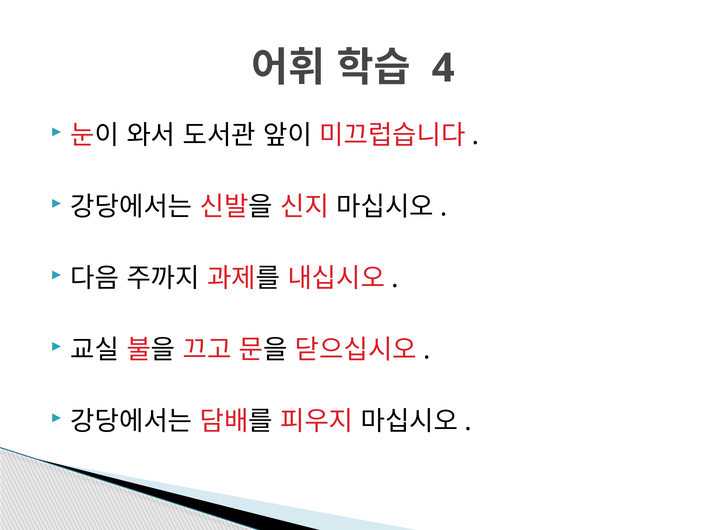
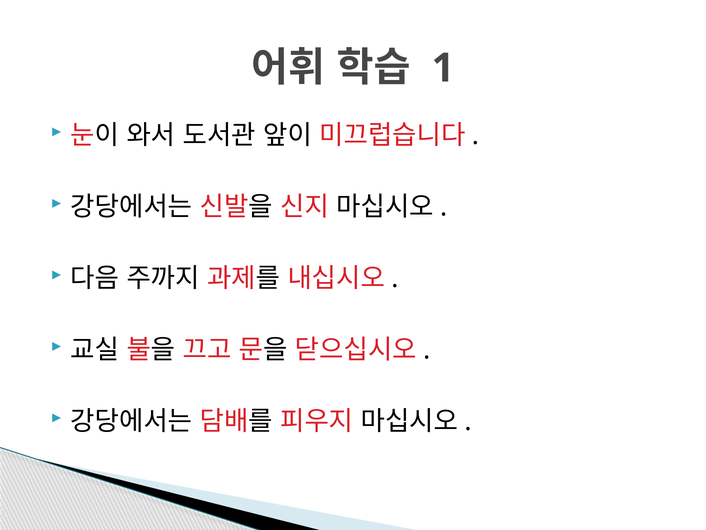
4: 4 -> 1 (443, 68)
